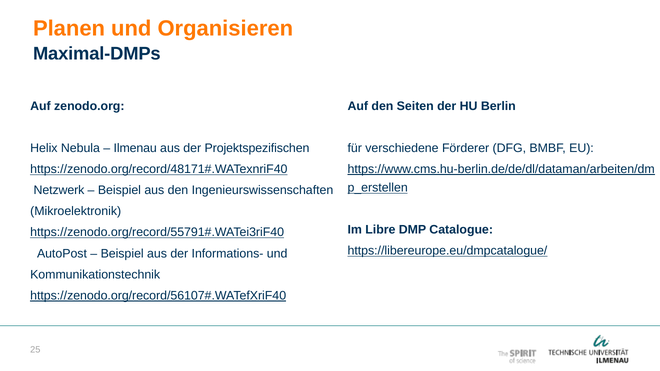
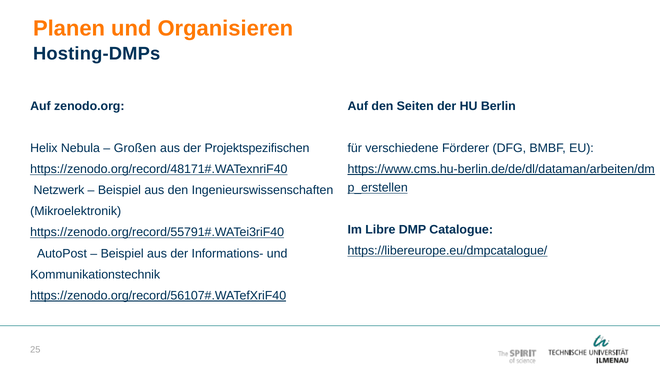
Maximal-DMPs: Maximal-DMPs -> Hosting-DMPs (97, 54)
Ilmenau: Ilmenau -> Großen (135, 148)
